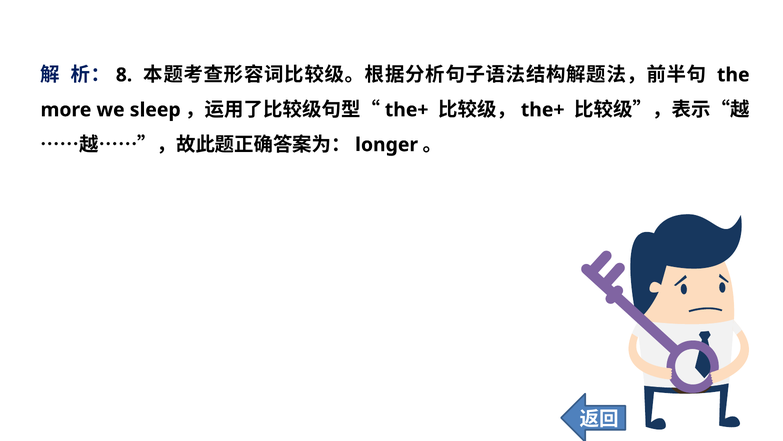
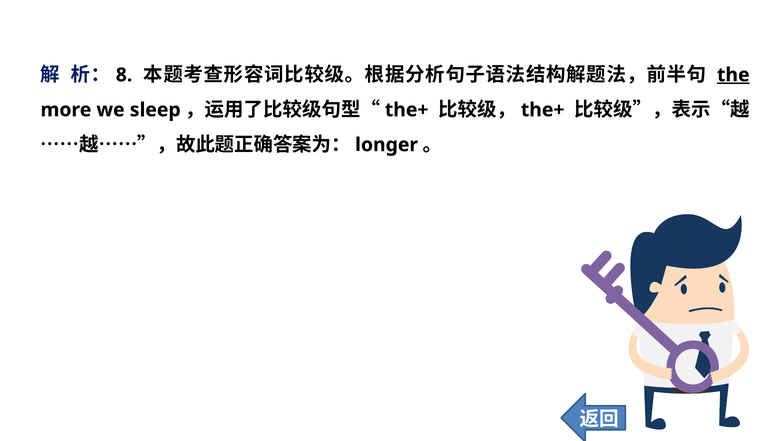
the underline: none -> present (733, 75)
